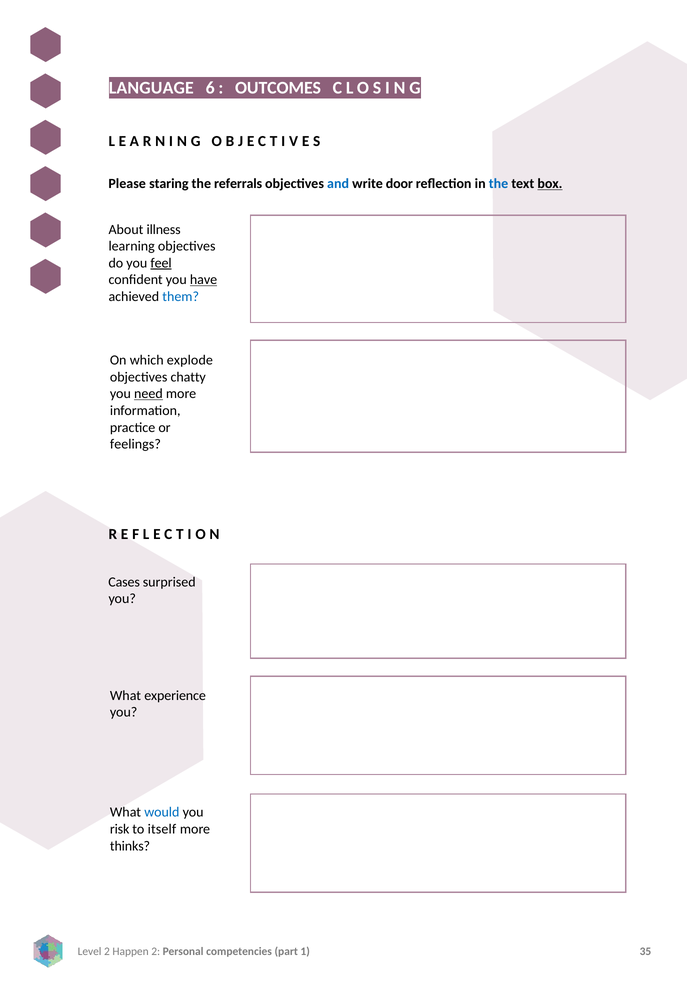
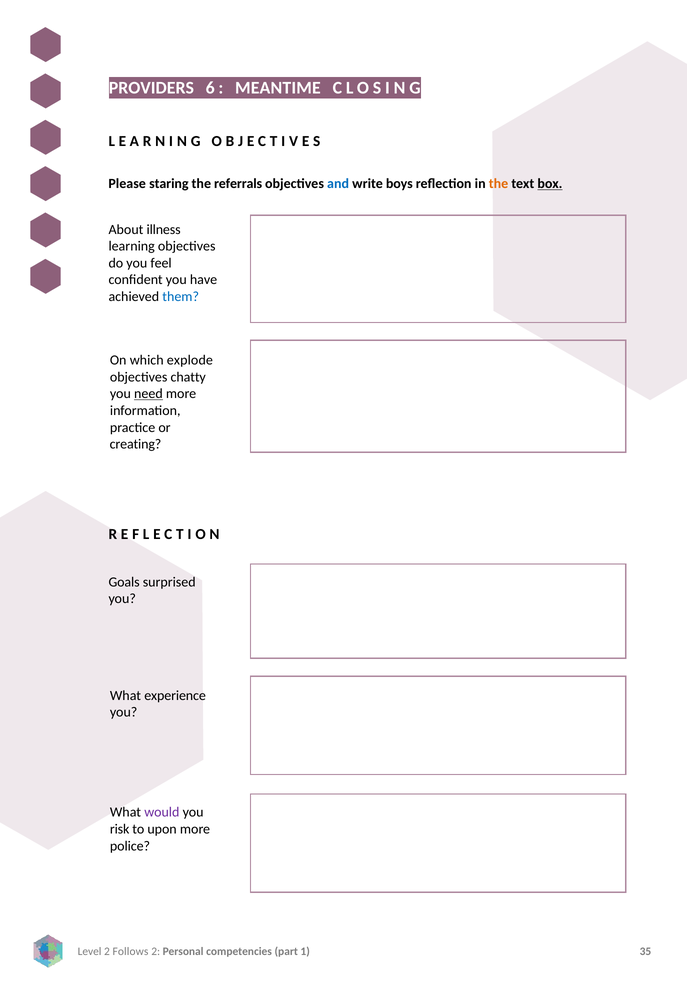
LANGUAGE: LANGUAGE -> PROVIDERS (151, 88)
OUTCOMES: OUTCOMES -> MEANTIME (278, 88)
door: door -> boys (399, 184)
the colour: blue -> orange (499, 184)
feel underline: present -> none (161, 263)
have underline: present -> none (204, 280)
feelings: feelings -> creating (136, 444)
Cases: Cases -> Goals (124, 582)
would colour: blue -> purple (162, 813)
itself: itself -> upon (162, 829)
thinks: thinks -> police (130, 846)
Happen: Happen -> Follows (131, 952)
